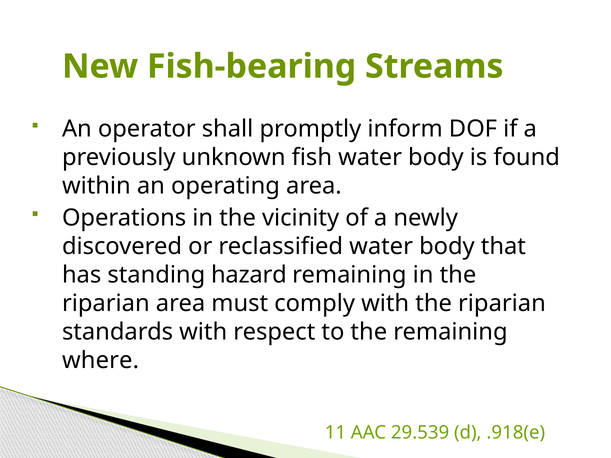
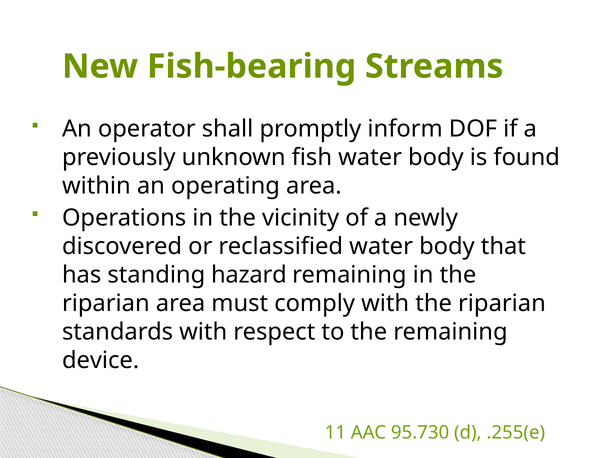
where: where -> device (101, 361)
29.539: 29.539 -> 95.730 (420, 433)
.918(e: .918(e -> .255(e (516, 433)
